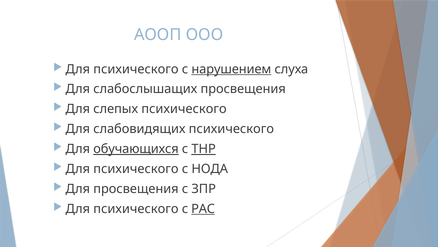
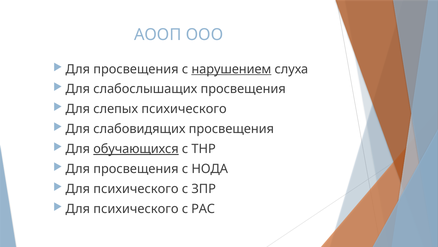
психического: психического -> просвещения (136, 69)
слабовидящих психического: психического -> просвещения (231, 129)
ТНР underline: present -> none (204, 149)
психического: психического -> просвещения (136, 168)
просвещения: просвещения -> психического (136, 188)
РАС underline: present -> none (203, 208)
